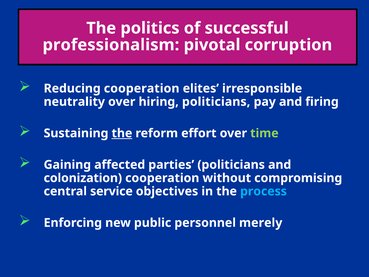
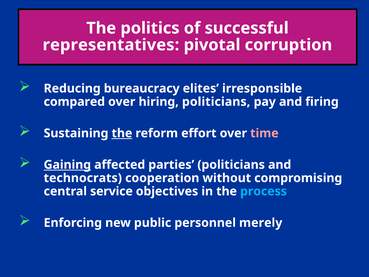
professionalism: professionalism -> representatives (111, 45)
Reducing cooperation: cooperation -> bureaucracy (142, 88)
neutrality: neutrality -> compared (74, 102)
time colour: light green -> pink (264, 133)
Gaining underline: none -> present (67, 165)
colonization: colonization -> technocrats (83, 178)
